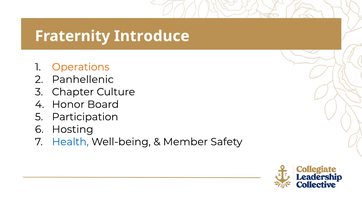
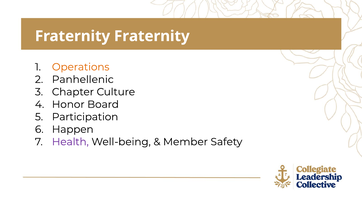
Fraternity Introduce: Introduce -> Fraternity (152, 36)
Hosting: Hosting -> Happen (73, 129)
Health colour: blue -> purple (70, 142)
